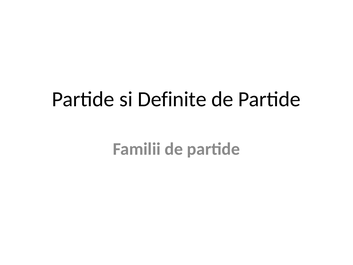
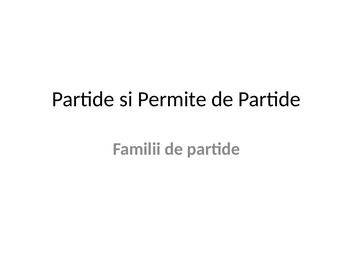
Definite: Definite -> Permite (172, 99)
